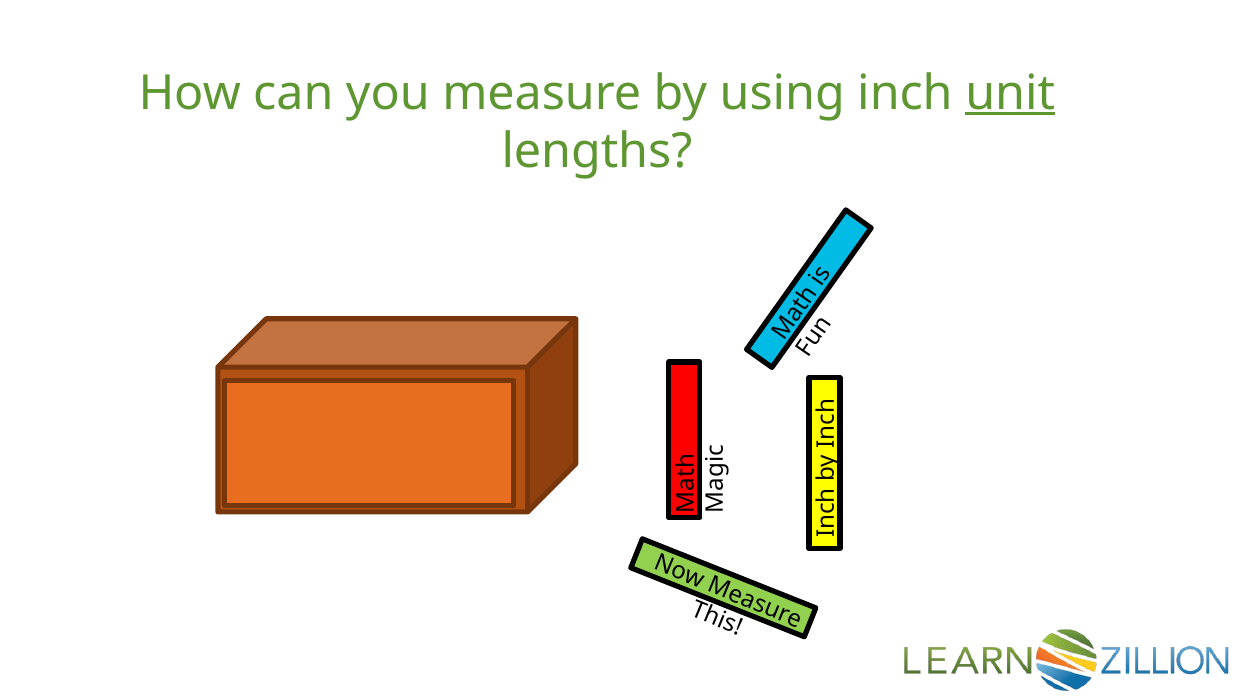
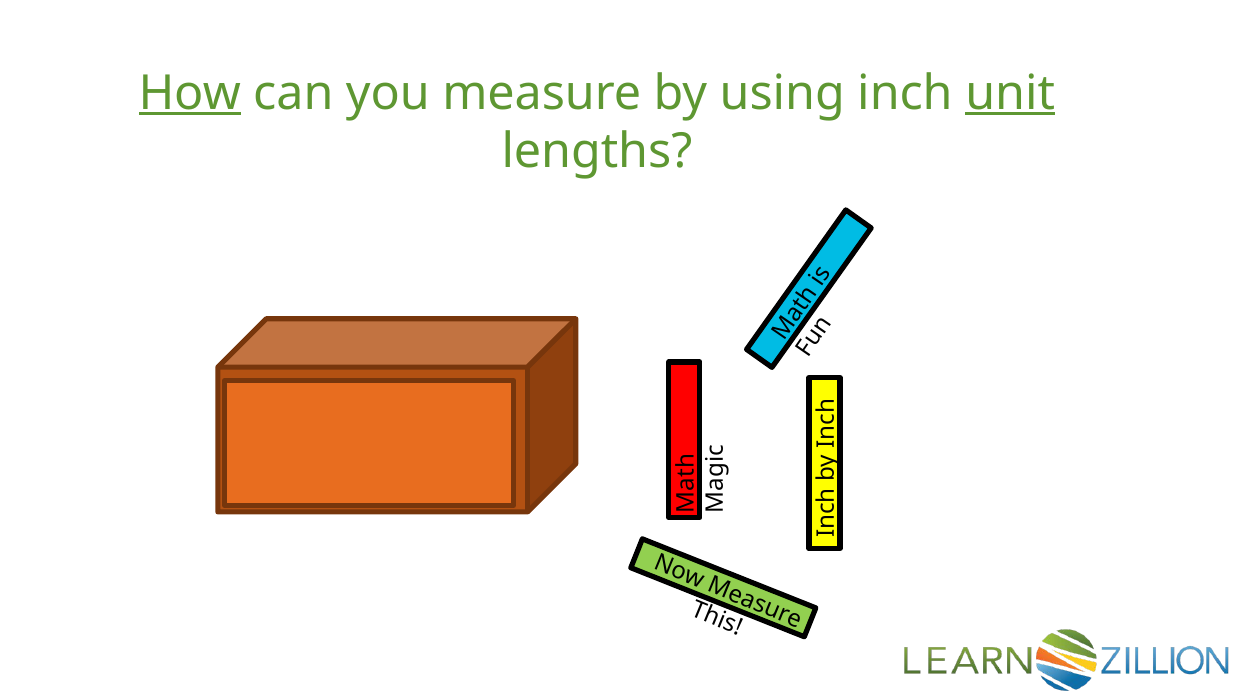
How underline: none -> present (190, 93)
